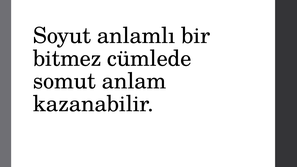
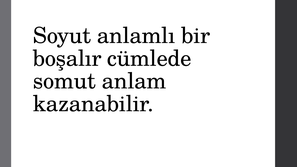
bitmez: bitmez -> boşalır (67, 58)
